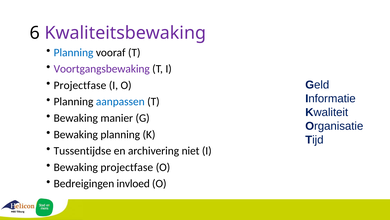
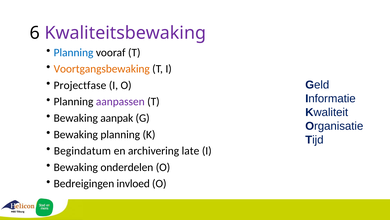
Voortgangsbewaking colour: purple -> orange (102, 69)
aanpassen colour: blue -> purple (120, 101)
manier: manier -> aanpak (117, 118)
Tussentijdse: Tussentijdse -> Begindatum (82, 150)
niet: niet -> late (190, 150)
Bewaking projectfase: projectfase -> onderdelen (127, 167)
